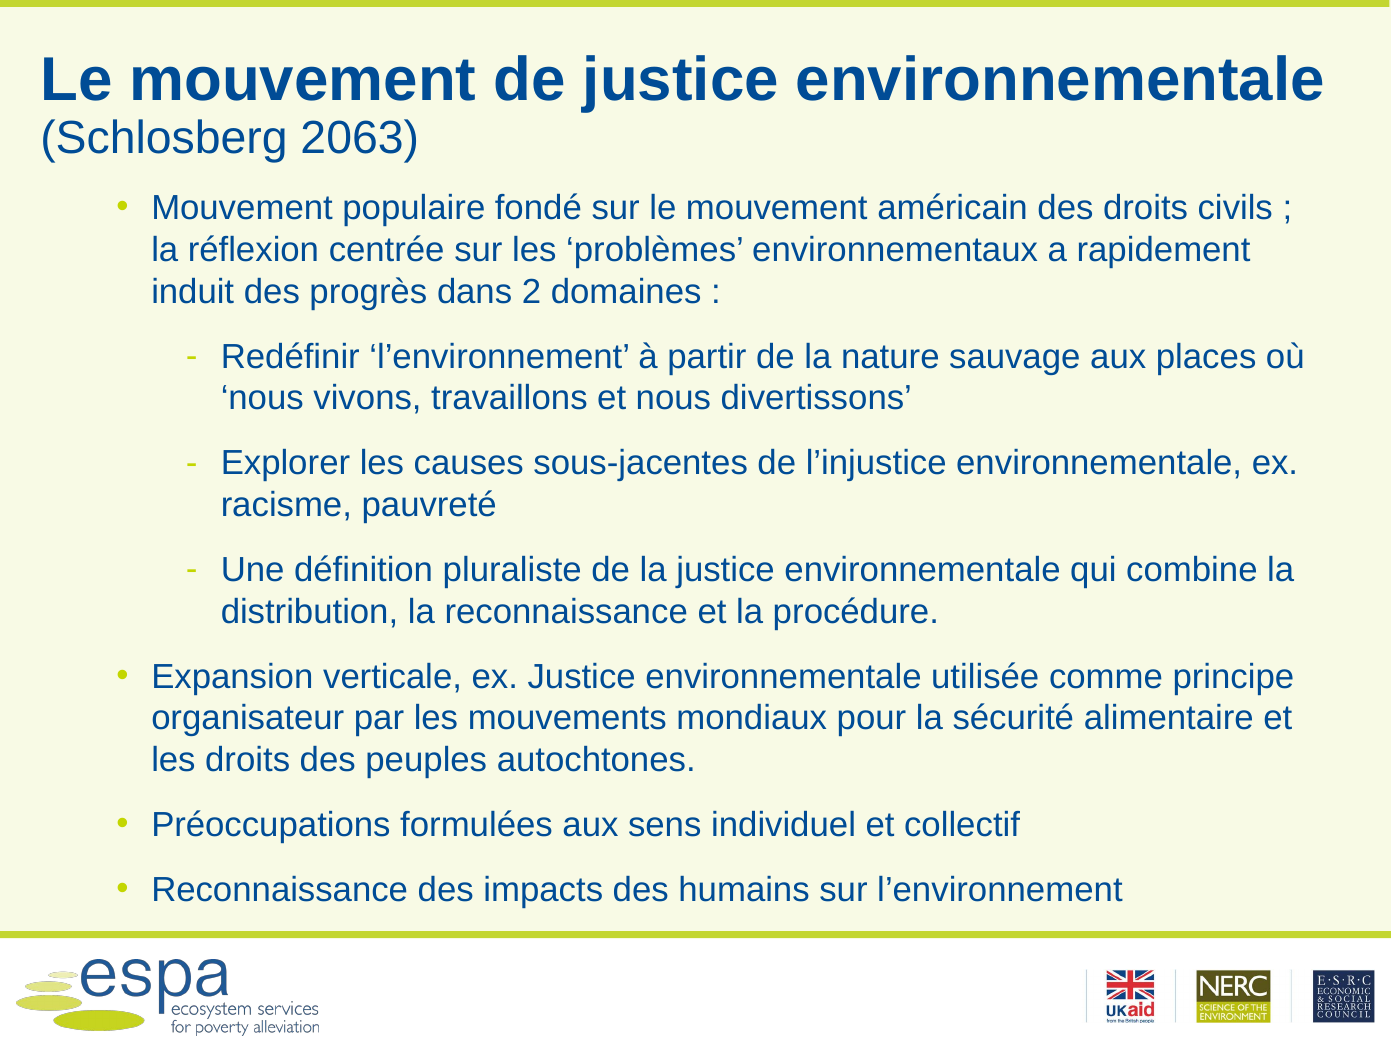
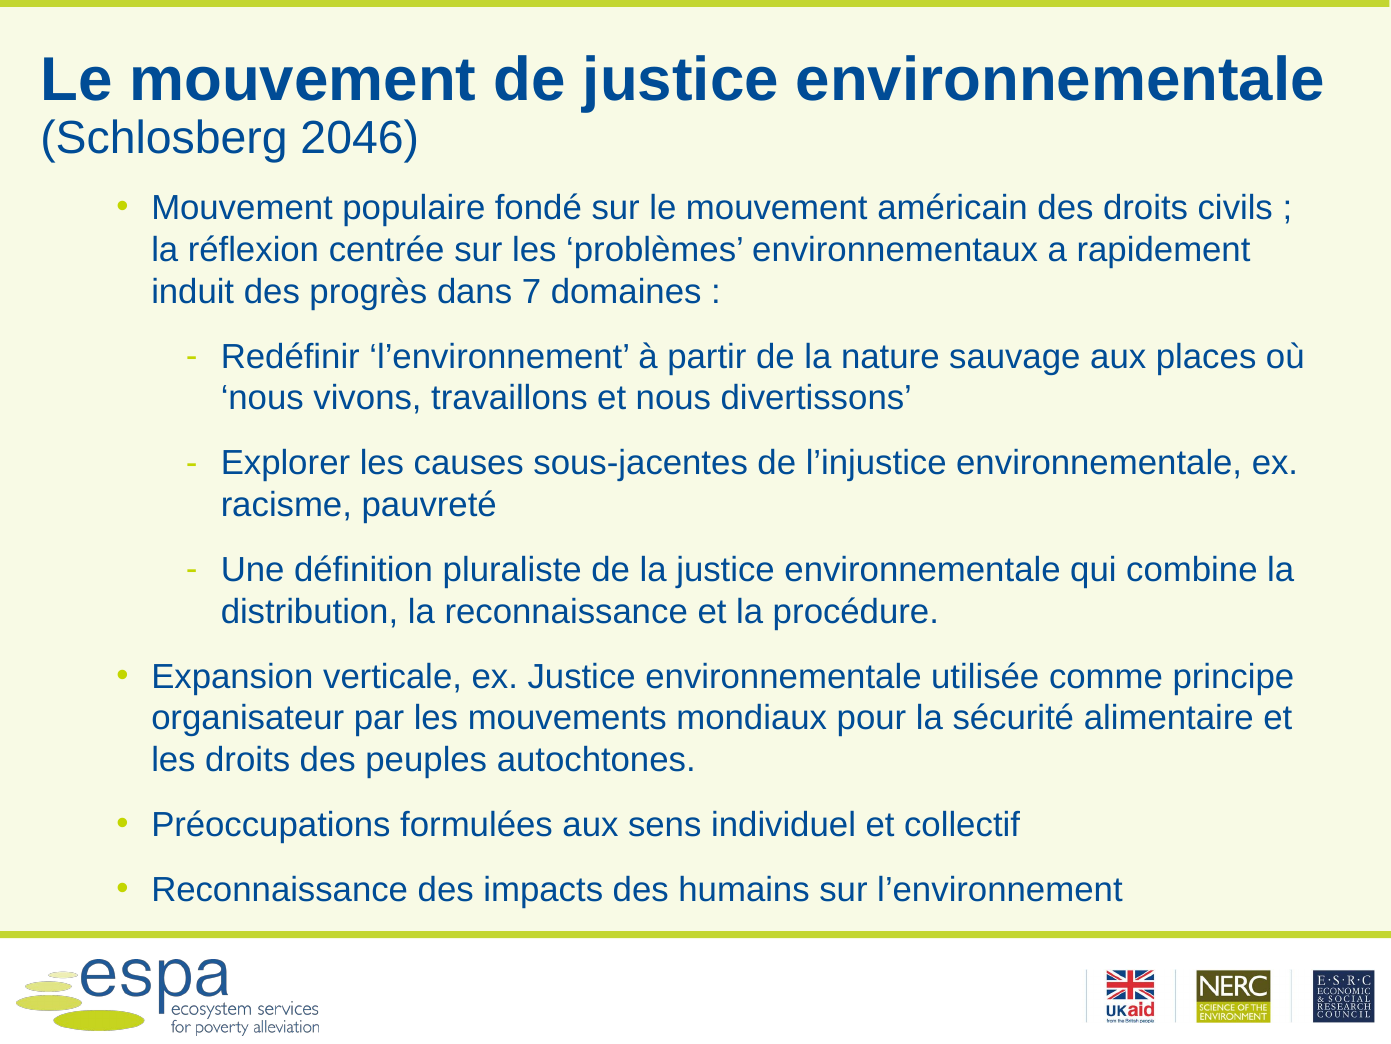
2063: 2063 -> 2046 (360, 138)
2: 2 -> 7 (532, 291)
